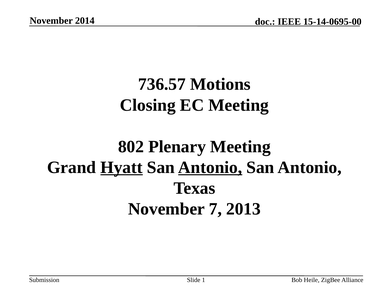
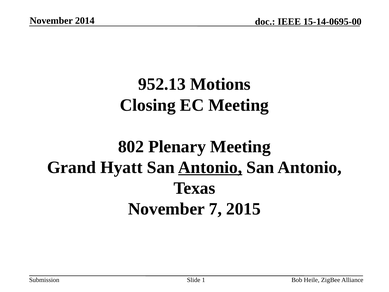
736.57: 736.57 -> 952.13 (162, 84)
Hyatt underline: present -> none (122, 167)
2013: 2013 -> 2015 (243, 209)
